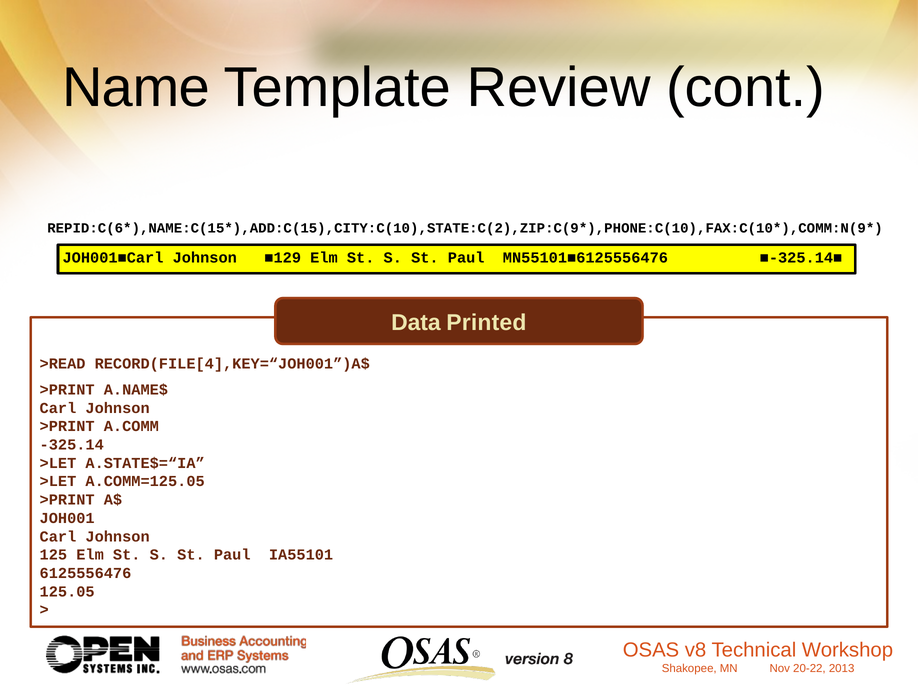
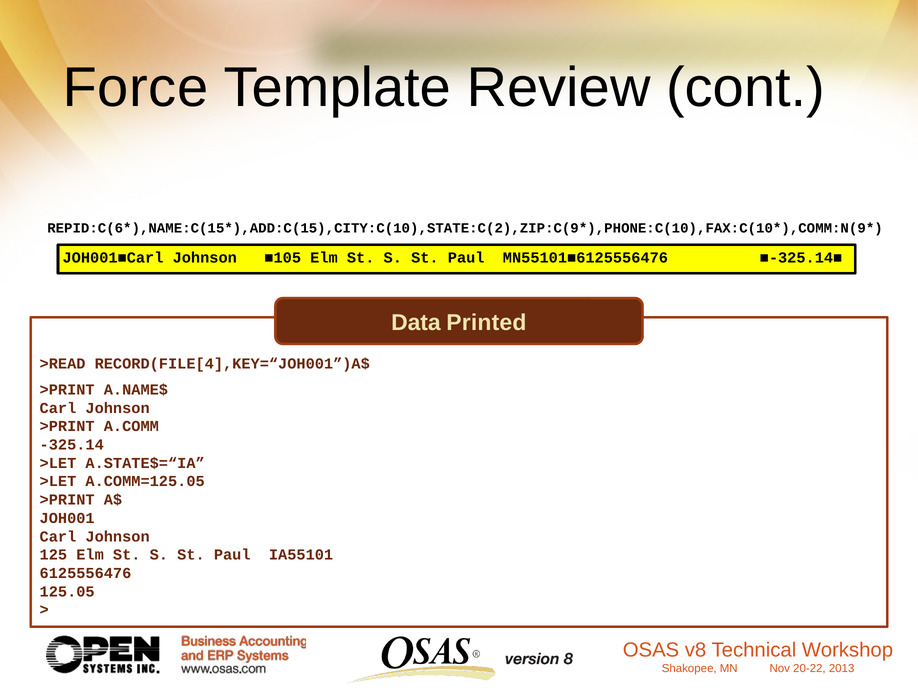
Name: Name -> Force (135, 88)
■129: ■129 -> ■105 (283, 258)
